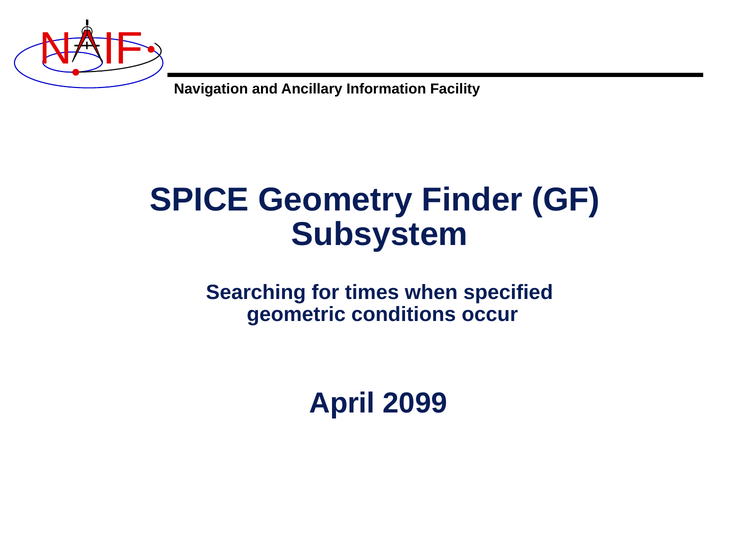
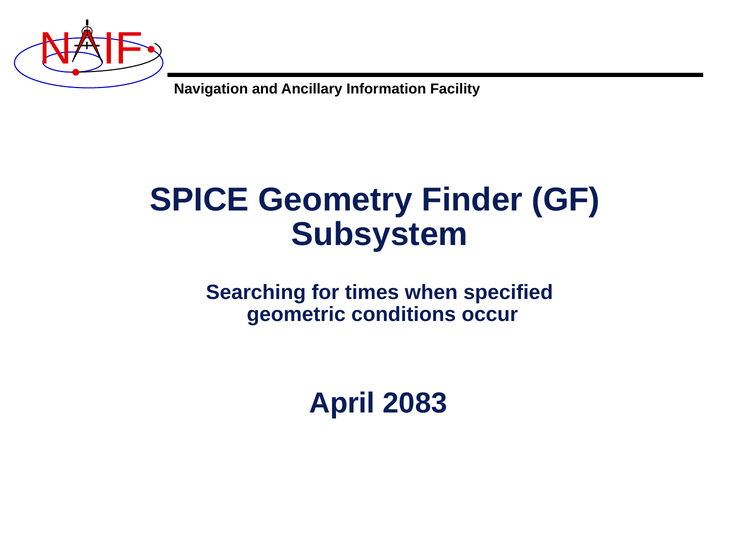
2099: 2099 -> 2083 (415, 403)
